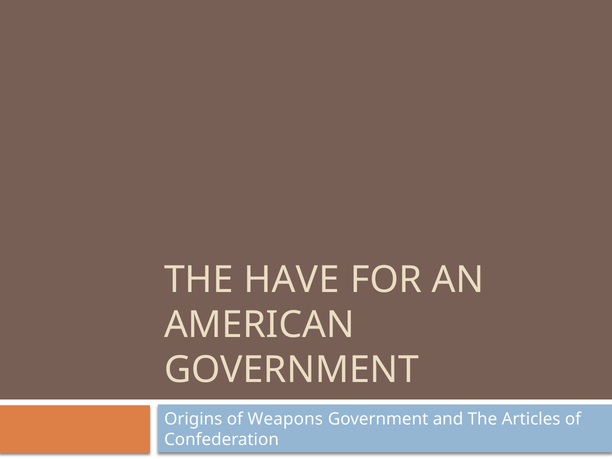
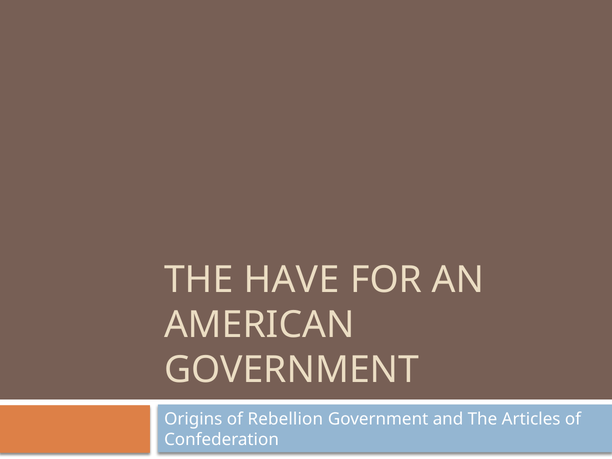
Weapons: Weapons -> Rebellion (285, 419)
